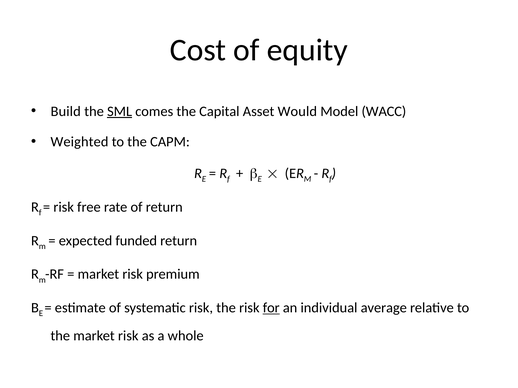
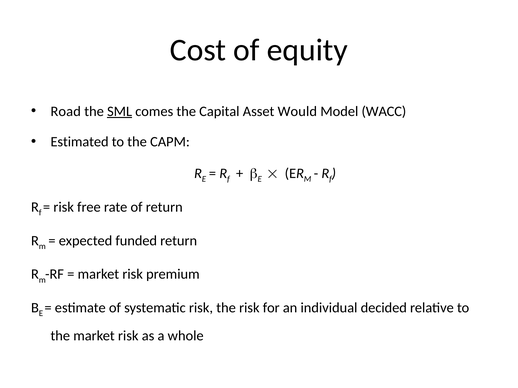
Build: Build -> Road (66, 112)
Weighted: Weighted -> Estimated (80, 142)
for underline: present -> none (271, 308)
average: average -> decided (384, 308)
